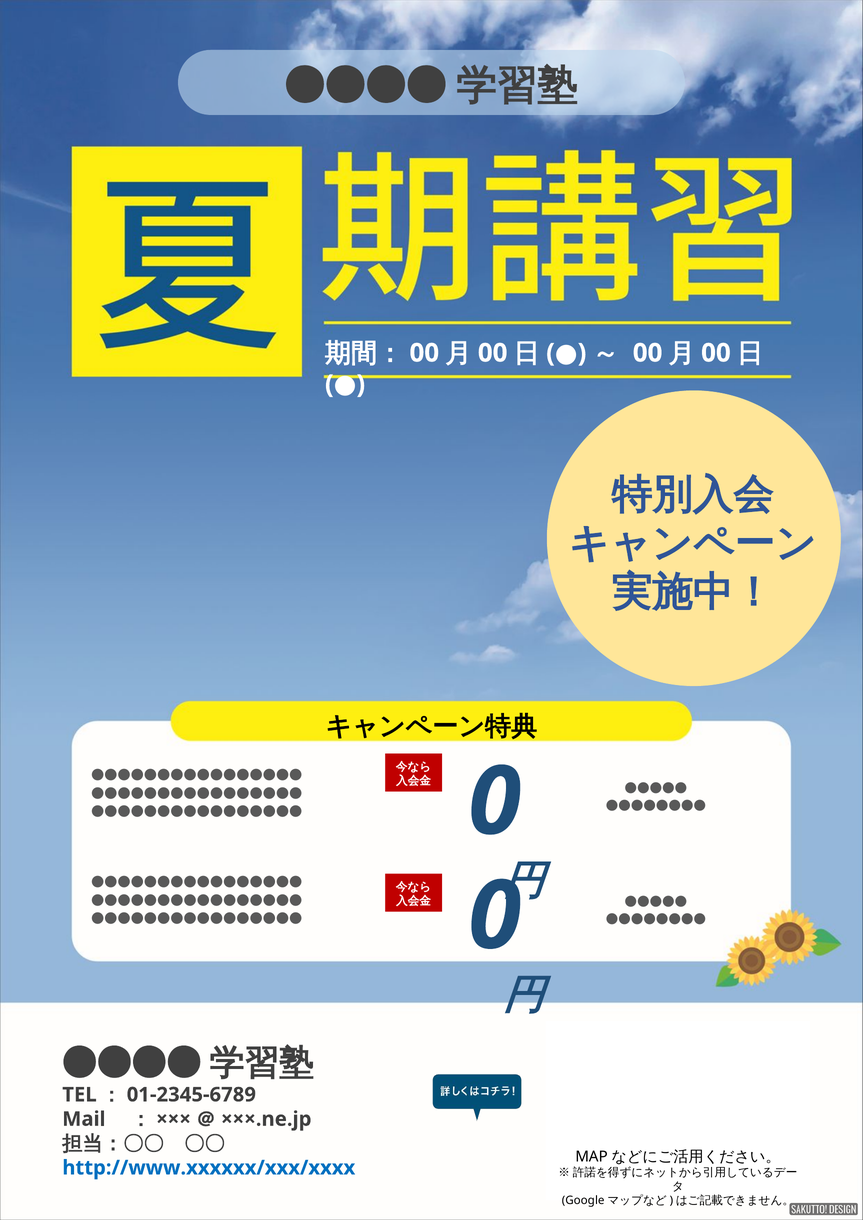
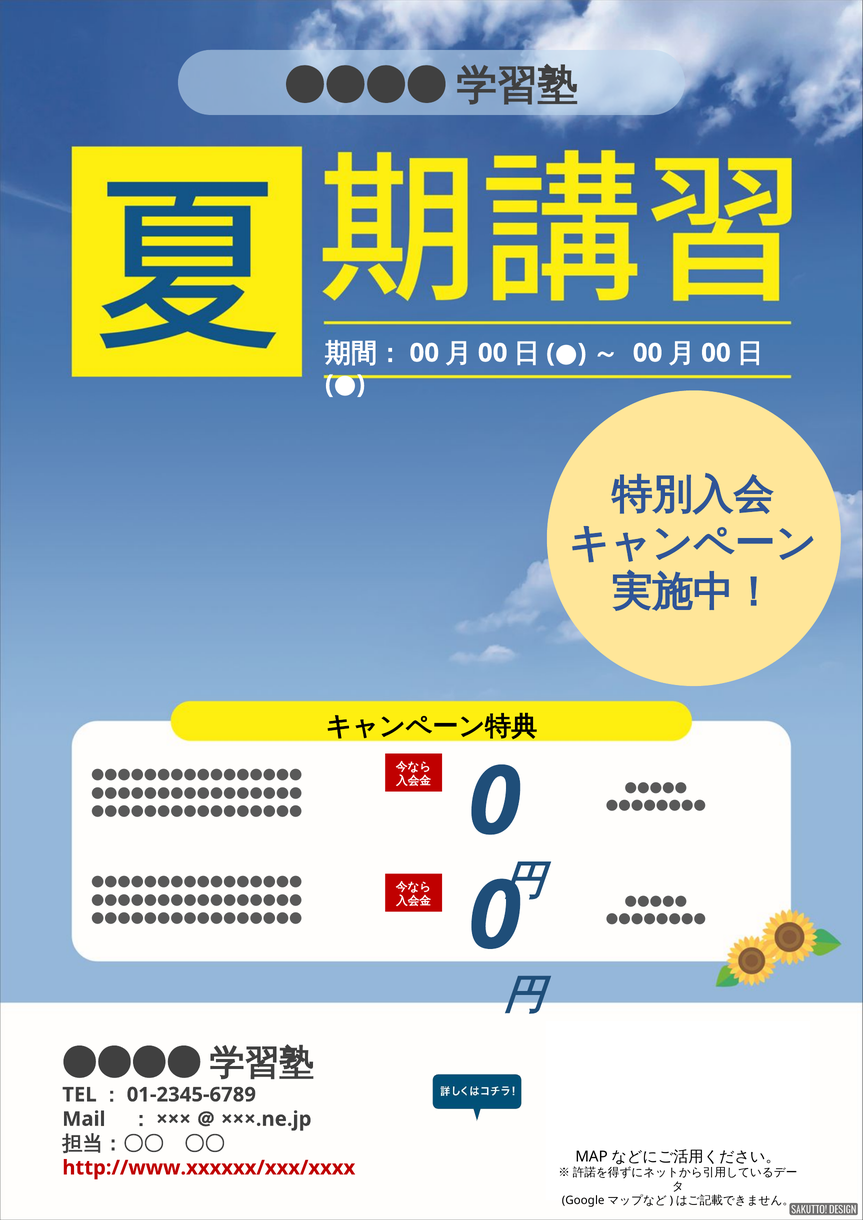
http://www.xxxxxx/xxx/xxxx colour: blue -> red (209, 1168)
